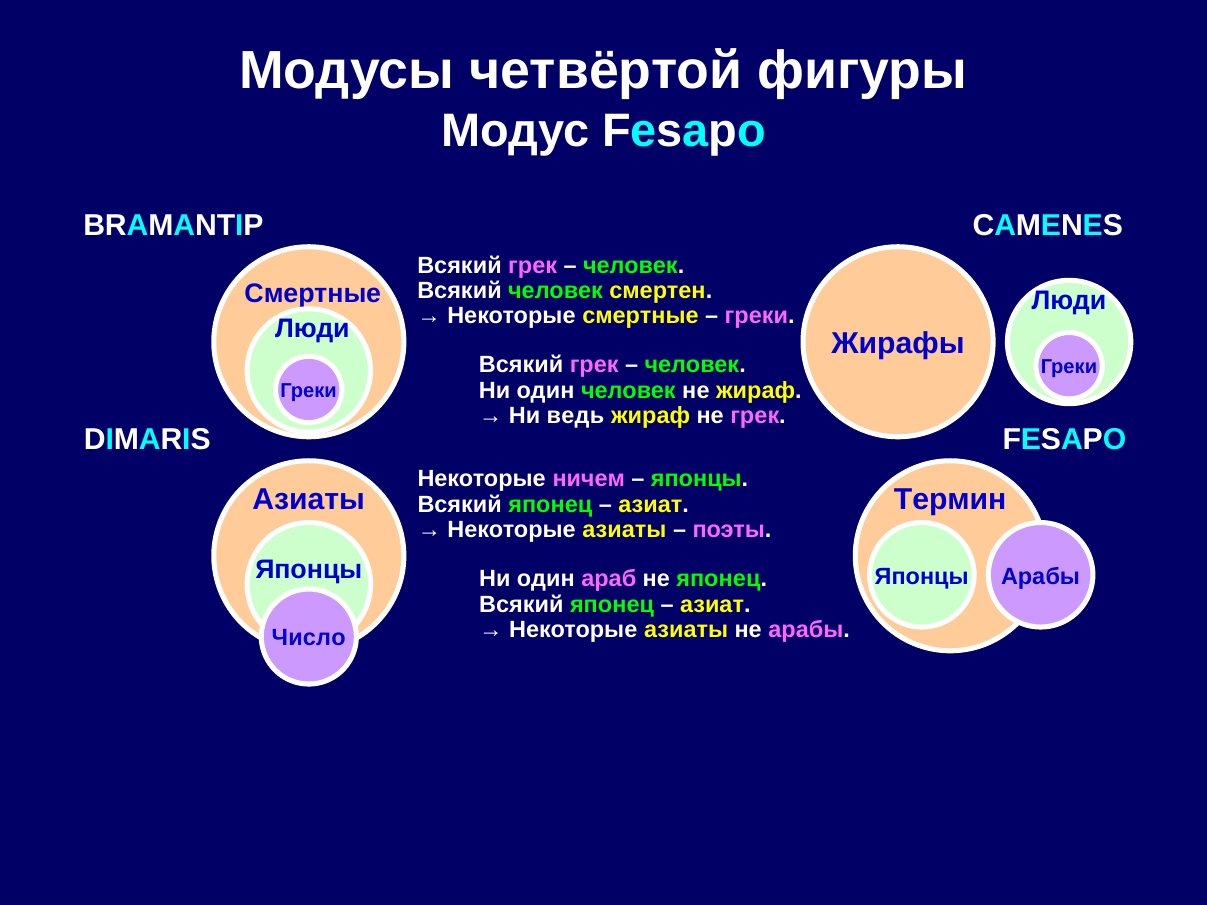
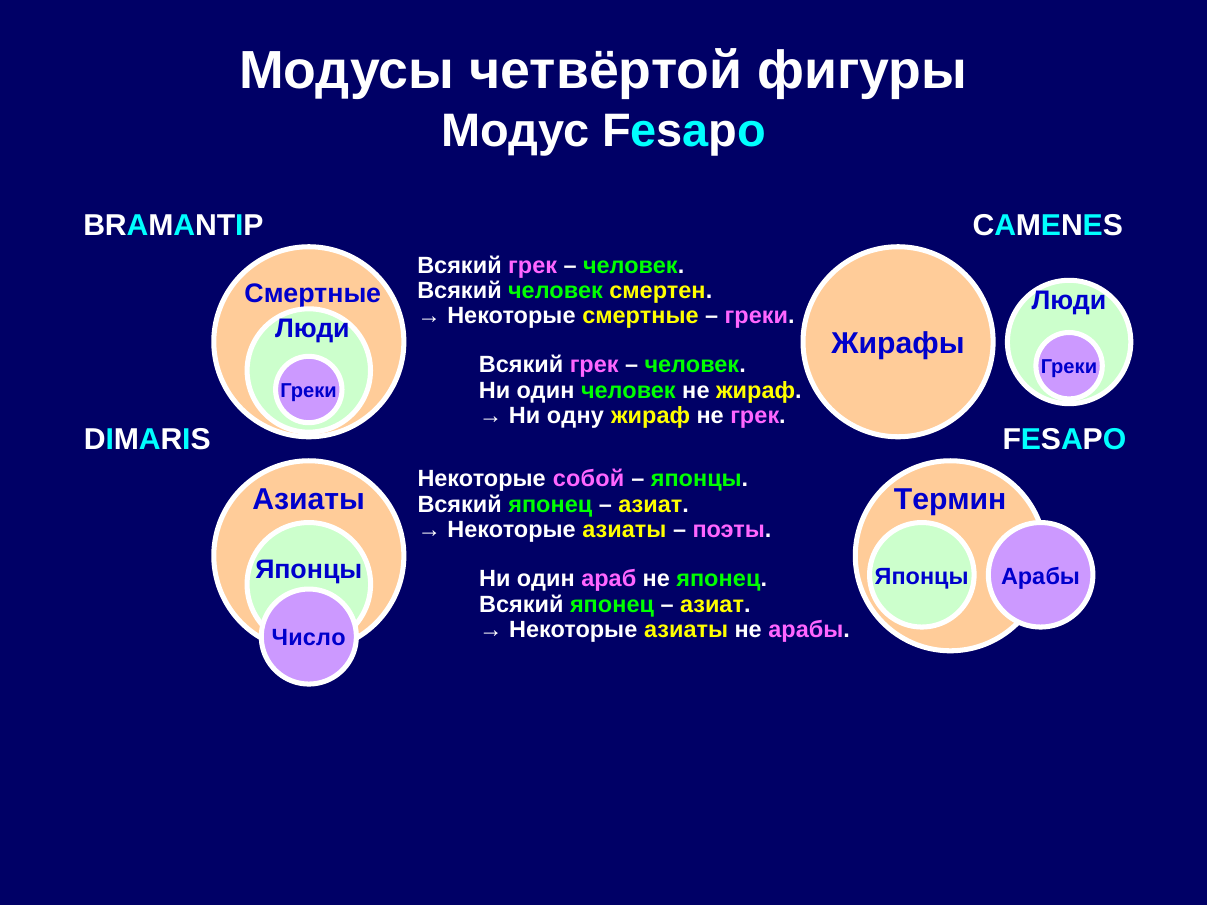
ведь: ведь -> одну (575, 416)
ничем: ничем -> собой (589, 479)
